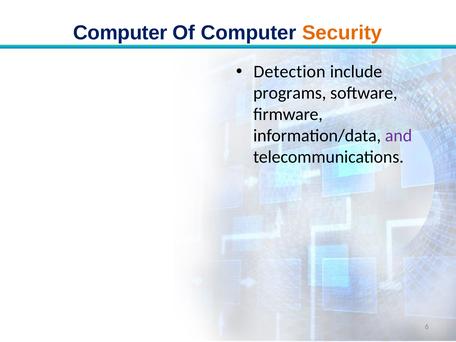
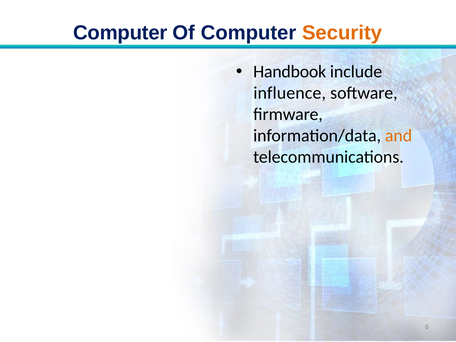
Detection: Detection -> Handbook (290, 72)
programs: programs -> influence (290, 93)
and colour: purple -> orange (399, 136)
